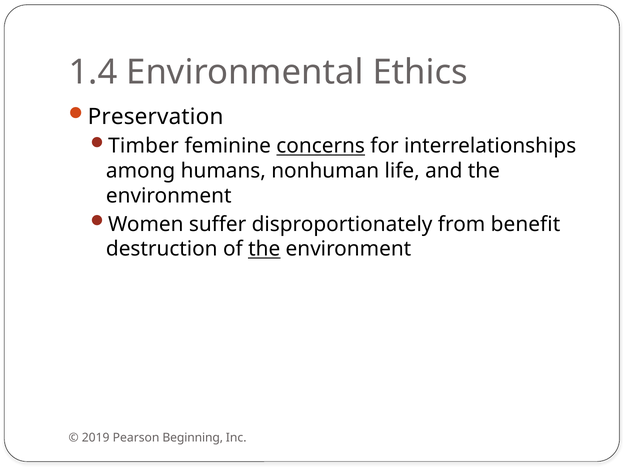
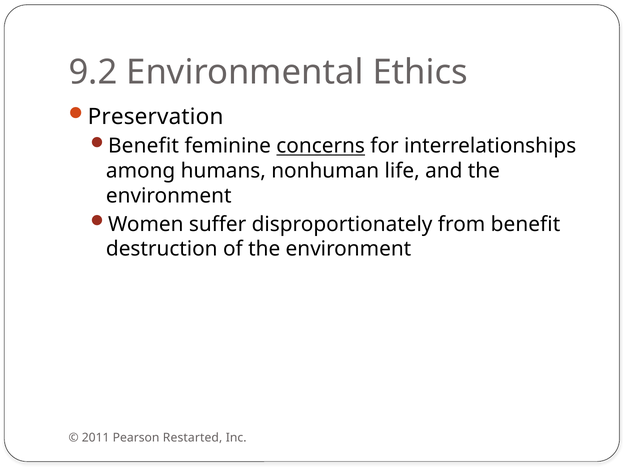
1.4: 1.4 -> 9.2 (93, 72)
Timber: Timber -> Benefit (144, 146)
the underline: present -> none (264, 249)
2019: 2019 -> 2011 (96, 438)
Beginning: Beginning -> Restarted (193, 438)
